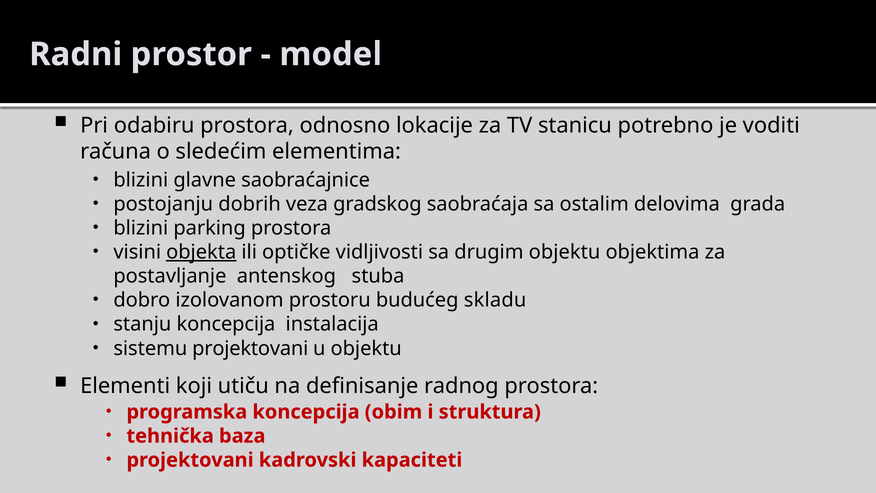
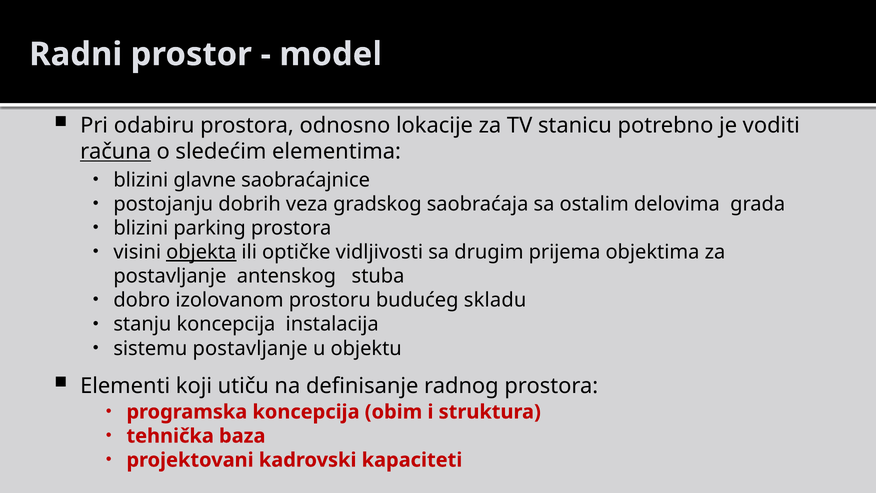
računa underline: none -> present (116, 152)
drugim objektu: objektu -> prijema (565, 252)
sistemu projektovani: projektovani -> postavljanje (250, 348)
